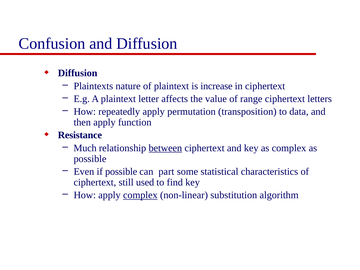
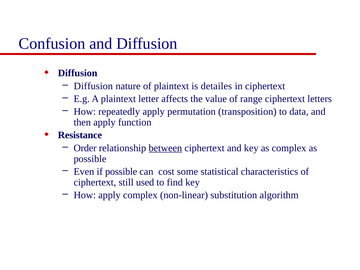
Plaintexts: Plaintexts -> Diffusion (93, 86)
increase: increase -> detailes (216, 86)
Much: Much -> Order (85, 148)
part: part -> cost (166, 172)
complex underline: present -> none (140, 195)
